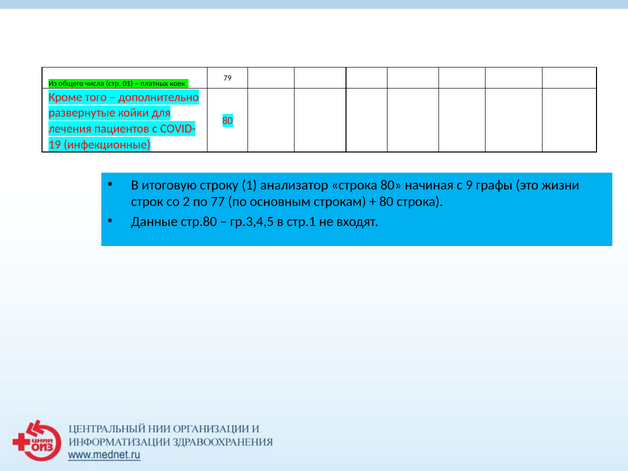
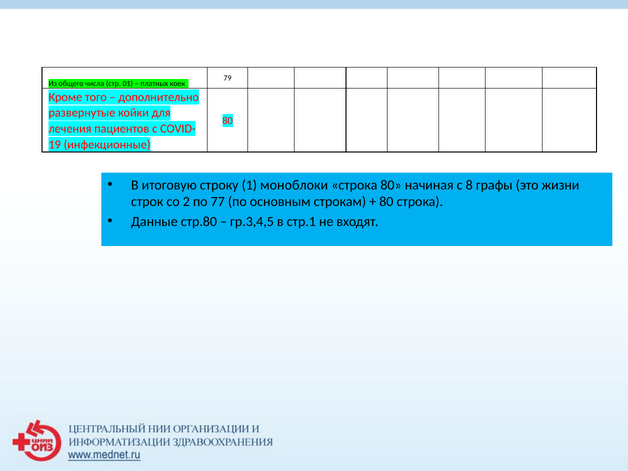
анализатор: анализатор -> моноблоки (294, 185)
9: 9 -> 8 (469, 185)
